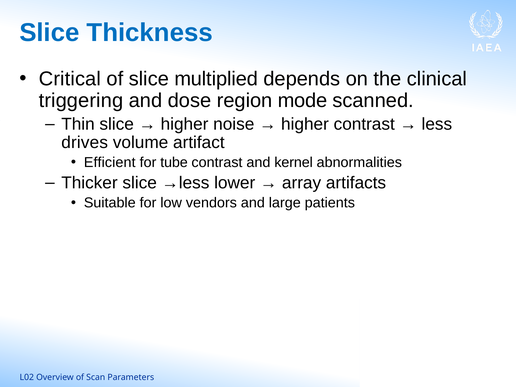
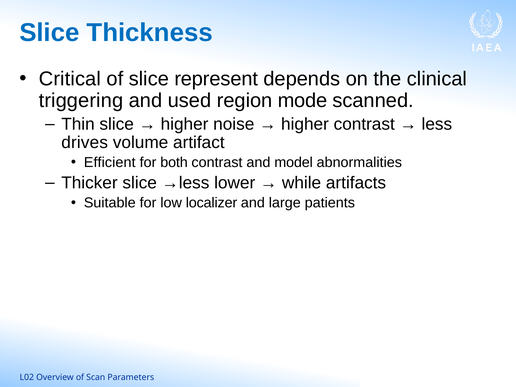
multiplied: multiplied -> represent (216, 79)
dose: dose -> used (189, 100)
tube: tube -> both (174, 163)
kernel: kernel -> model (294, 163)
array: array -> while (302, 183)
vendors: vendors -> localizer (211, 203)
